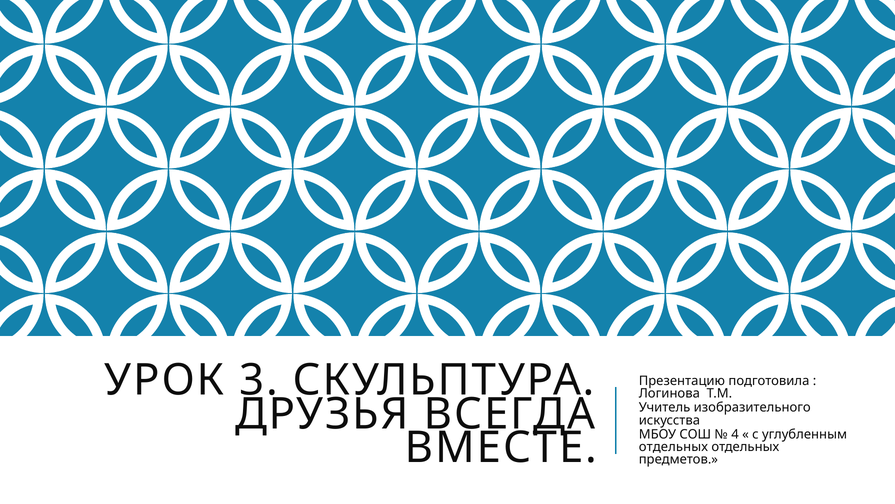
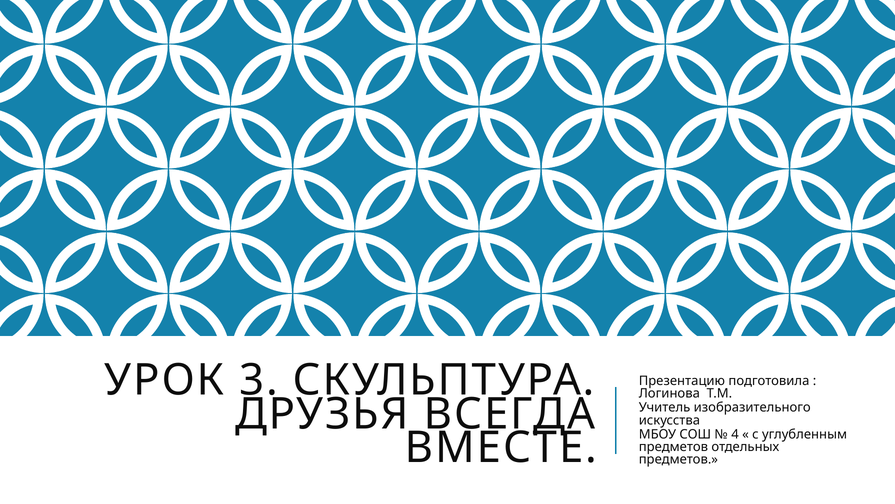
отдельных: отдельных -> предметов (673, 446)
